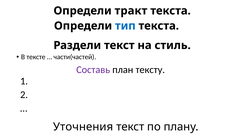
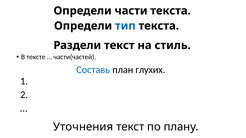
тракт: тракт -> части (131, 11)
Составь colour: purple -> blue (93, 70)
тексту: тексту -> глухих (150, 70)
